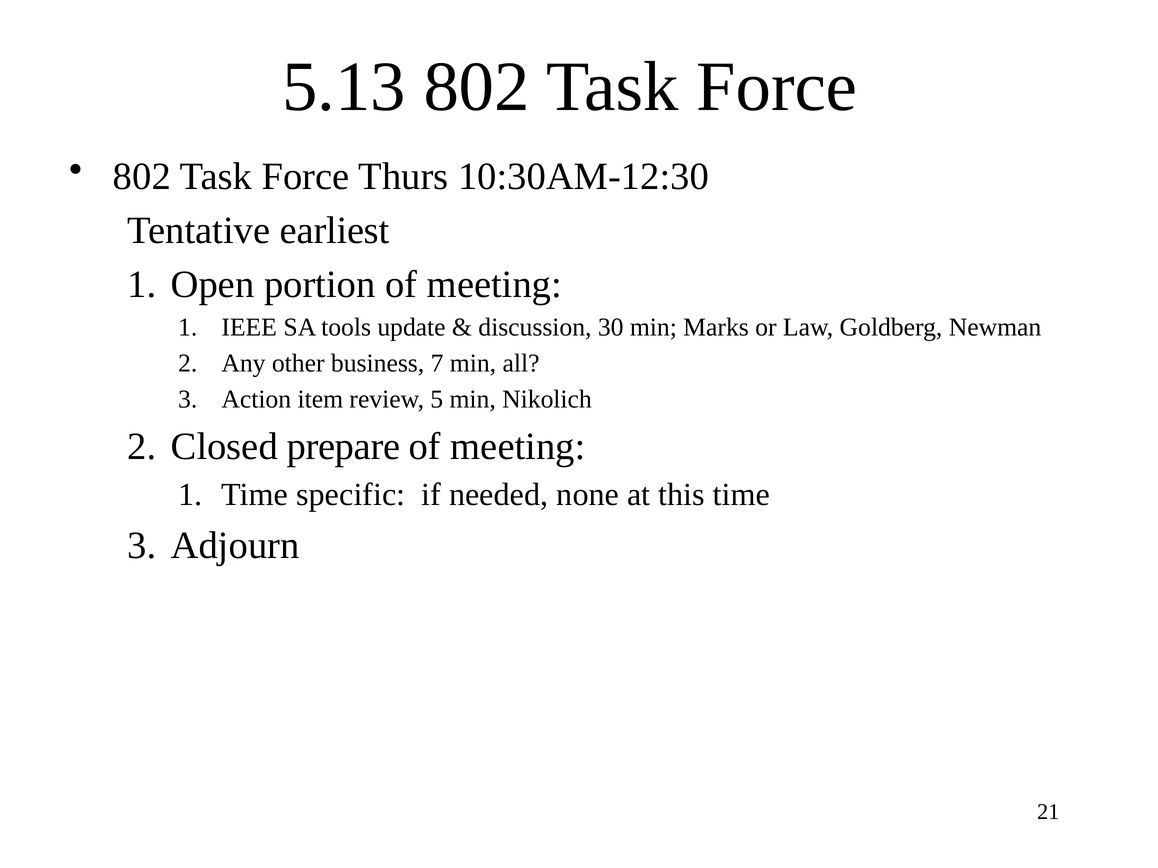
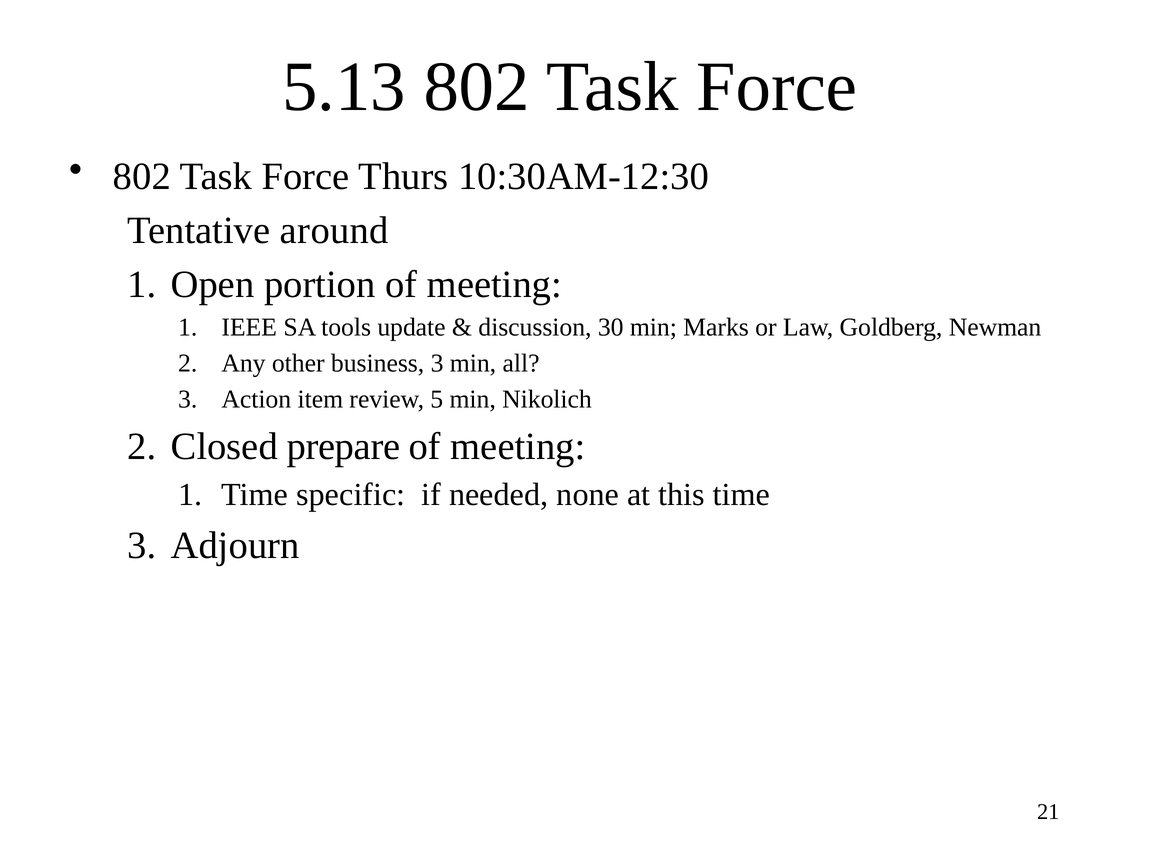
earliest: earliest -> around (334, 230)
business 7: 7 -> 3 (437, 363)
